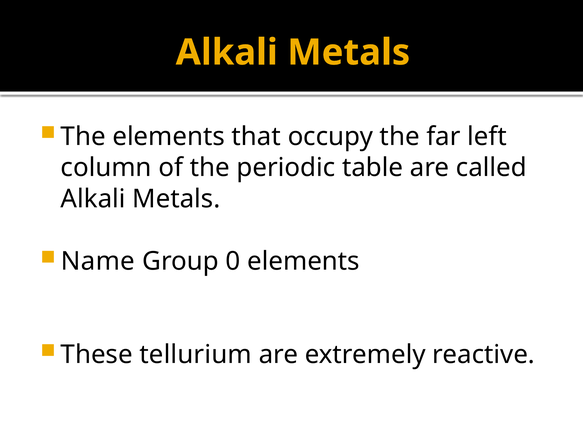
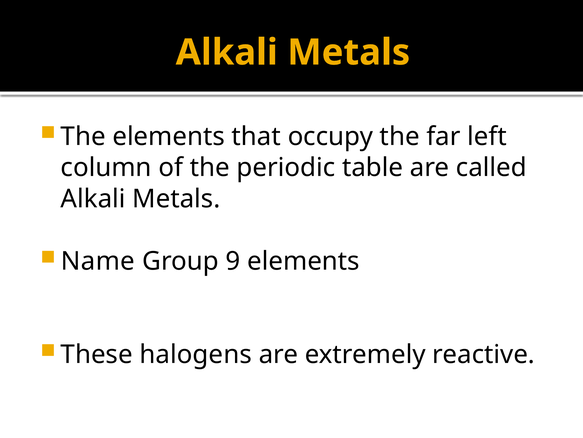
0: 0 -> 9 (233, 261)
tellurium: tellurium -> halogens (196, 354)
